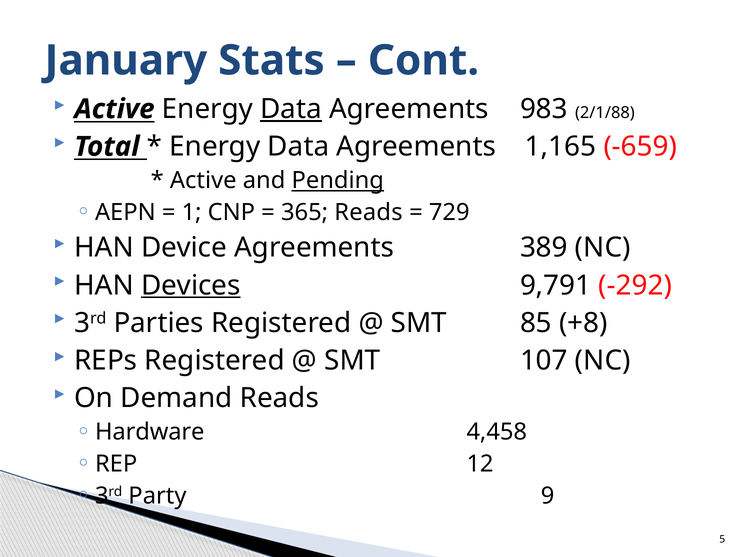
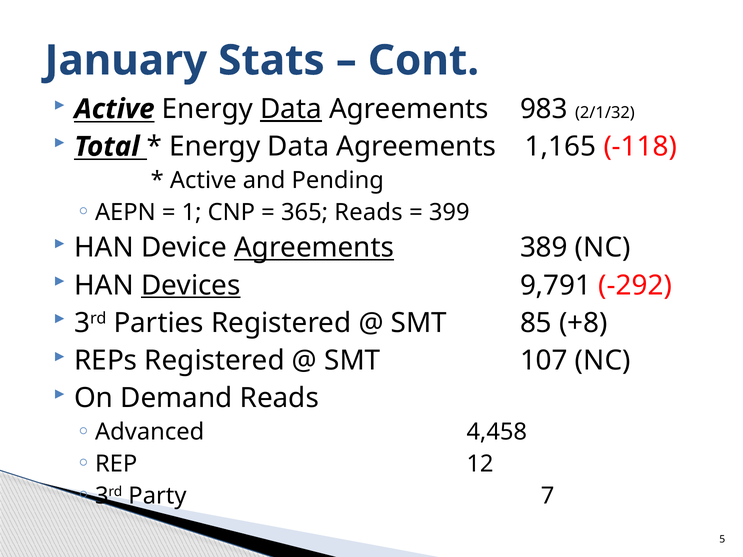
2/1/88: 2/1/88 -> 2/1/32 (605, 113)
-659: -659 -> -118 (640, 147)
Pending underline: present -> none (338, 181)
729: 729 -> 399 (449, 213)
Agreements underline: none -> present (314, 248)
Hardware: Hardware -> Advanced (150, 432)
9: 9 -> 7 (548, 496)
